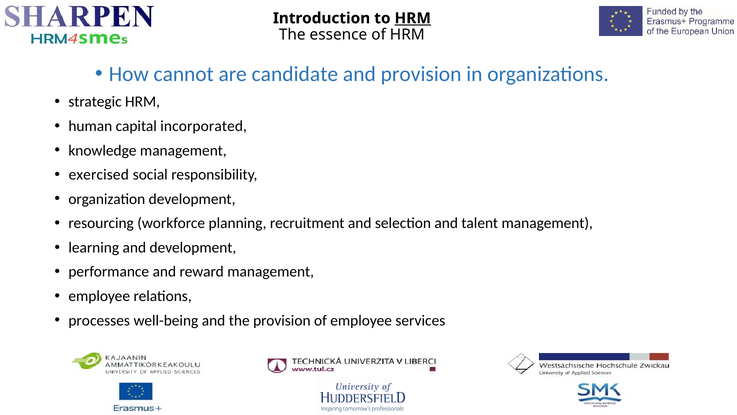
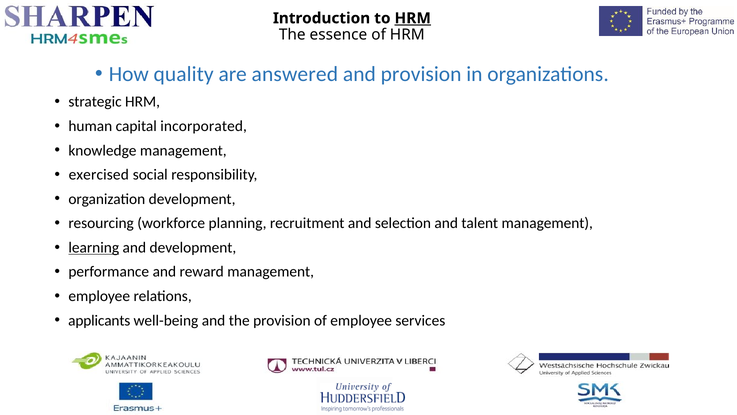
cannot: cannot -> quality (184, 74)
candidate: candidate -> answered (295, 74)
learning underline: none -> present (94, 247)
processes: processes -> applicants (99, 320)
